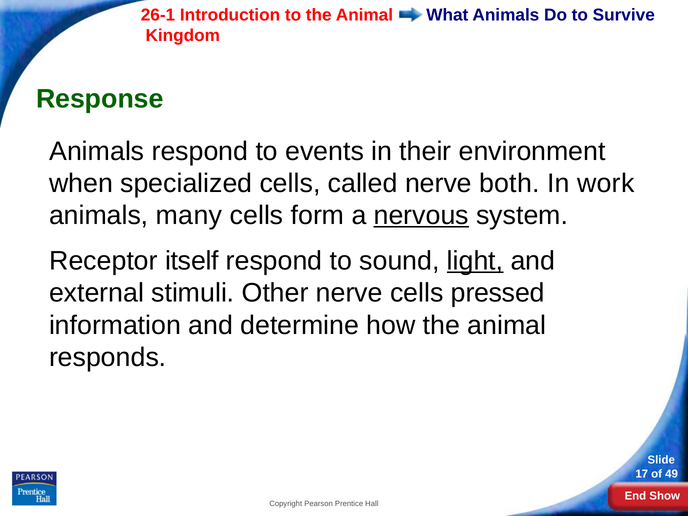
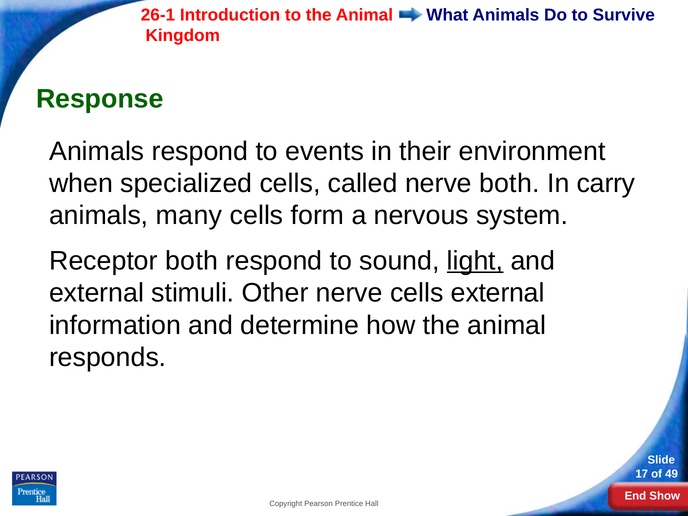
work: work -> carry (606, 183)
nervous underline: present -> none (421, 215)
Receptor itself: itself -> both (192, 261)
cells pressed: pressed -> external (498, 293)
